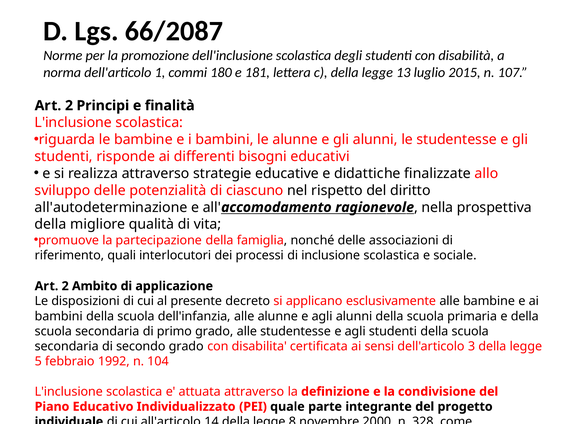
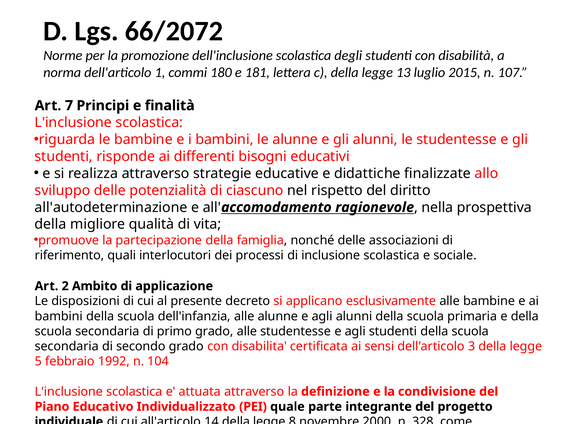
66/2087: 66/2087 -> 66/2072 (174, 31)
2: 2 -> 7 (69, 106)
